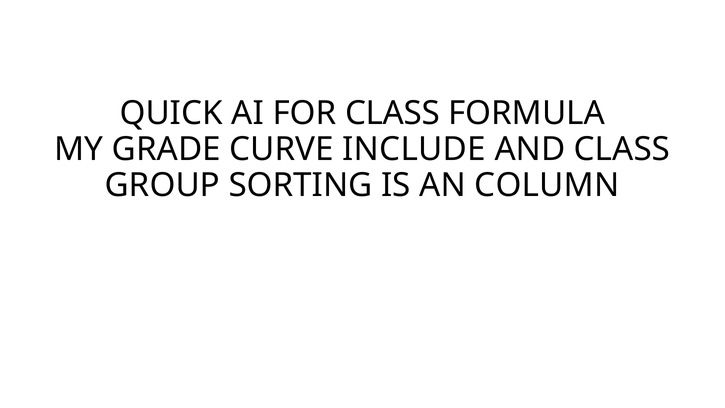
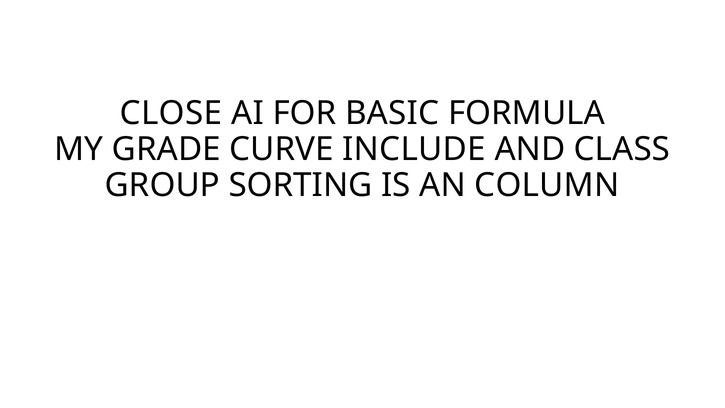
QUICK: QUICK -> CLOSE (171, 113)
FOR CLASS: CLASS -> BASIC (392, 113)
